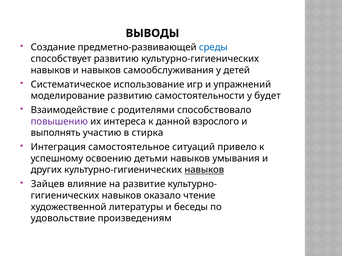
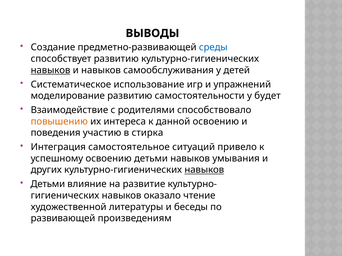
навыков underline: none -> present (51, 70)
повышению colour: purple -> orange (59, 122)
данной взрослого: взрослого -> освоению (216, 122)
выполнять: выполнять -> поведения (56, 133)
Зайцев: Зайцев -> Детьми (48, 184)
удовольствие: удовольствие -> развивающей (63, 219)
